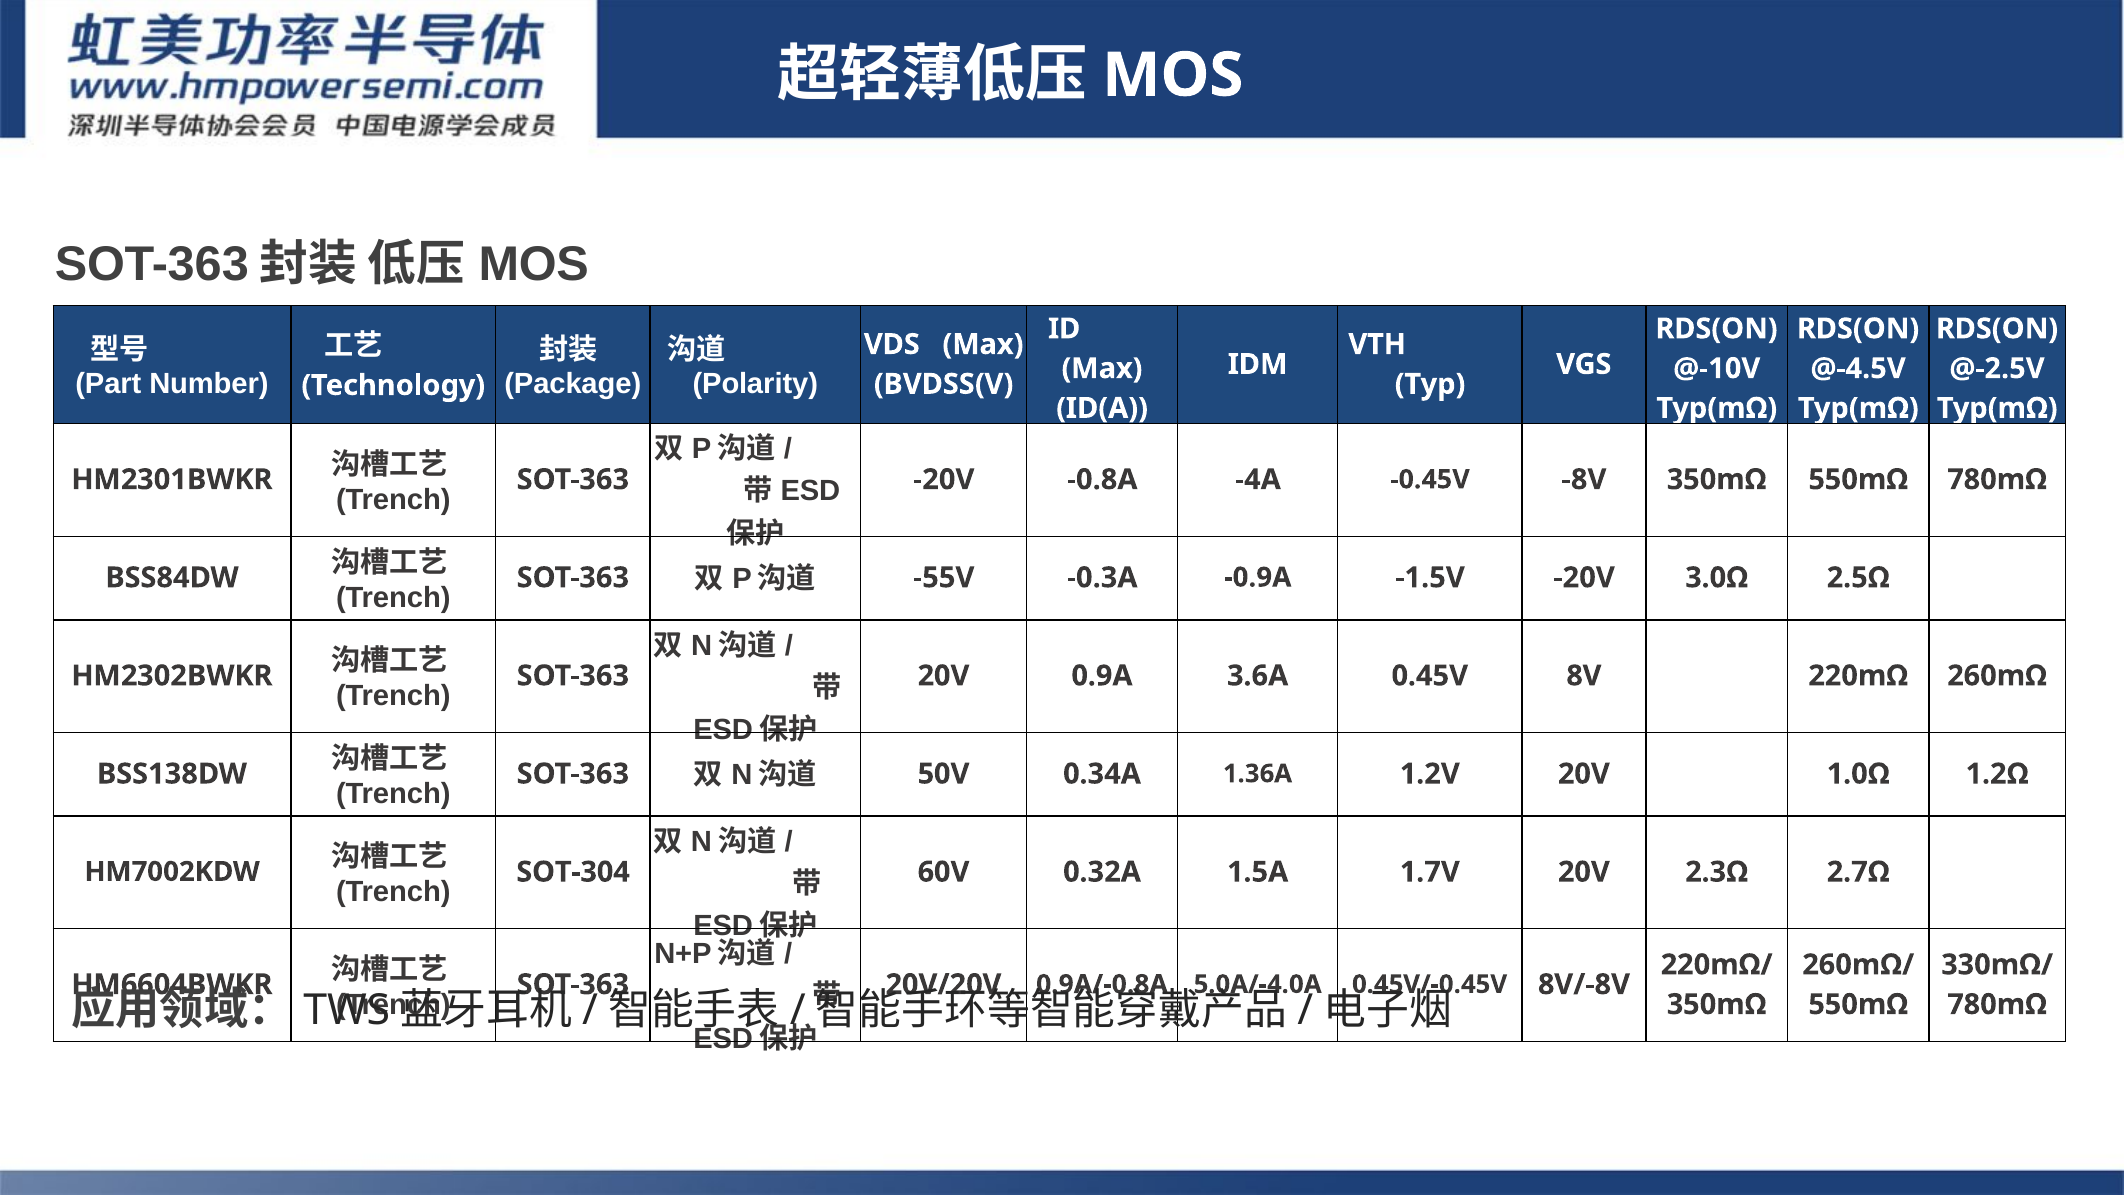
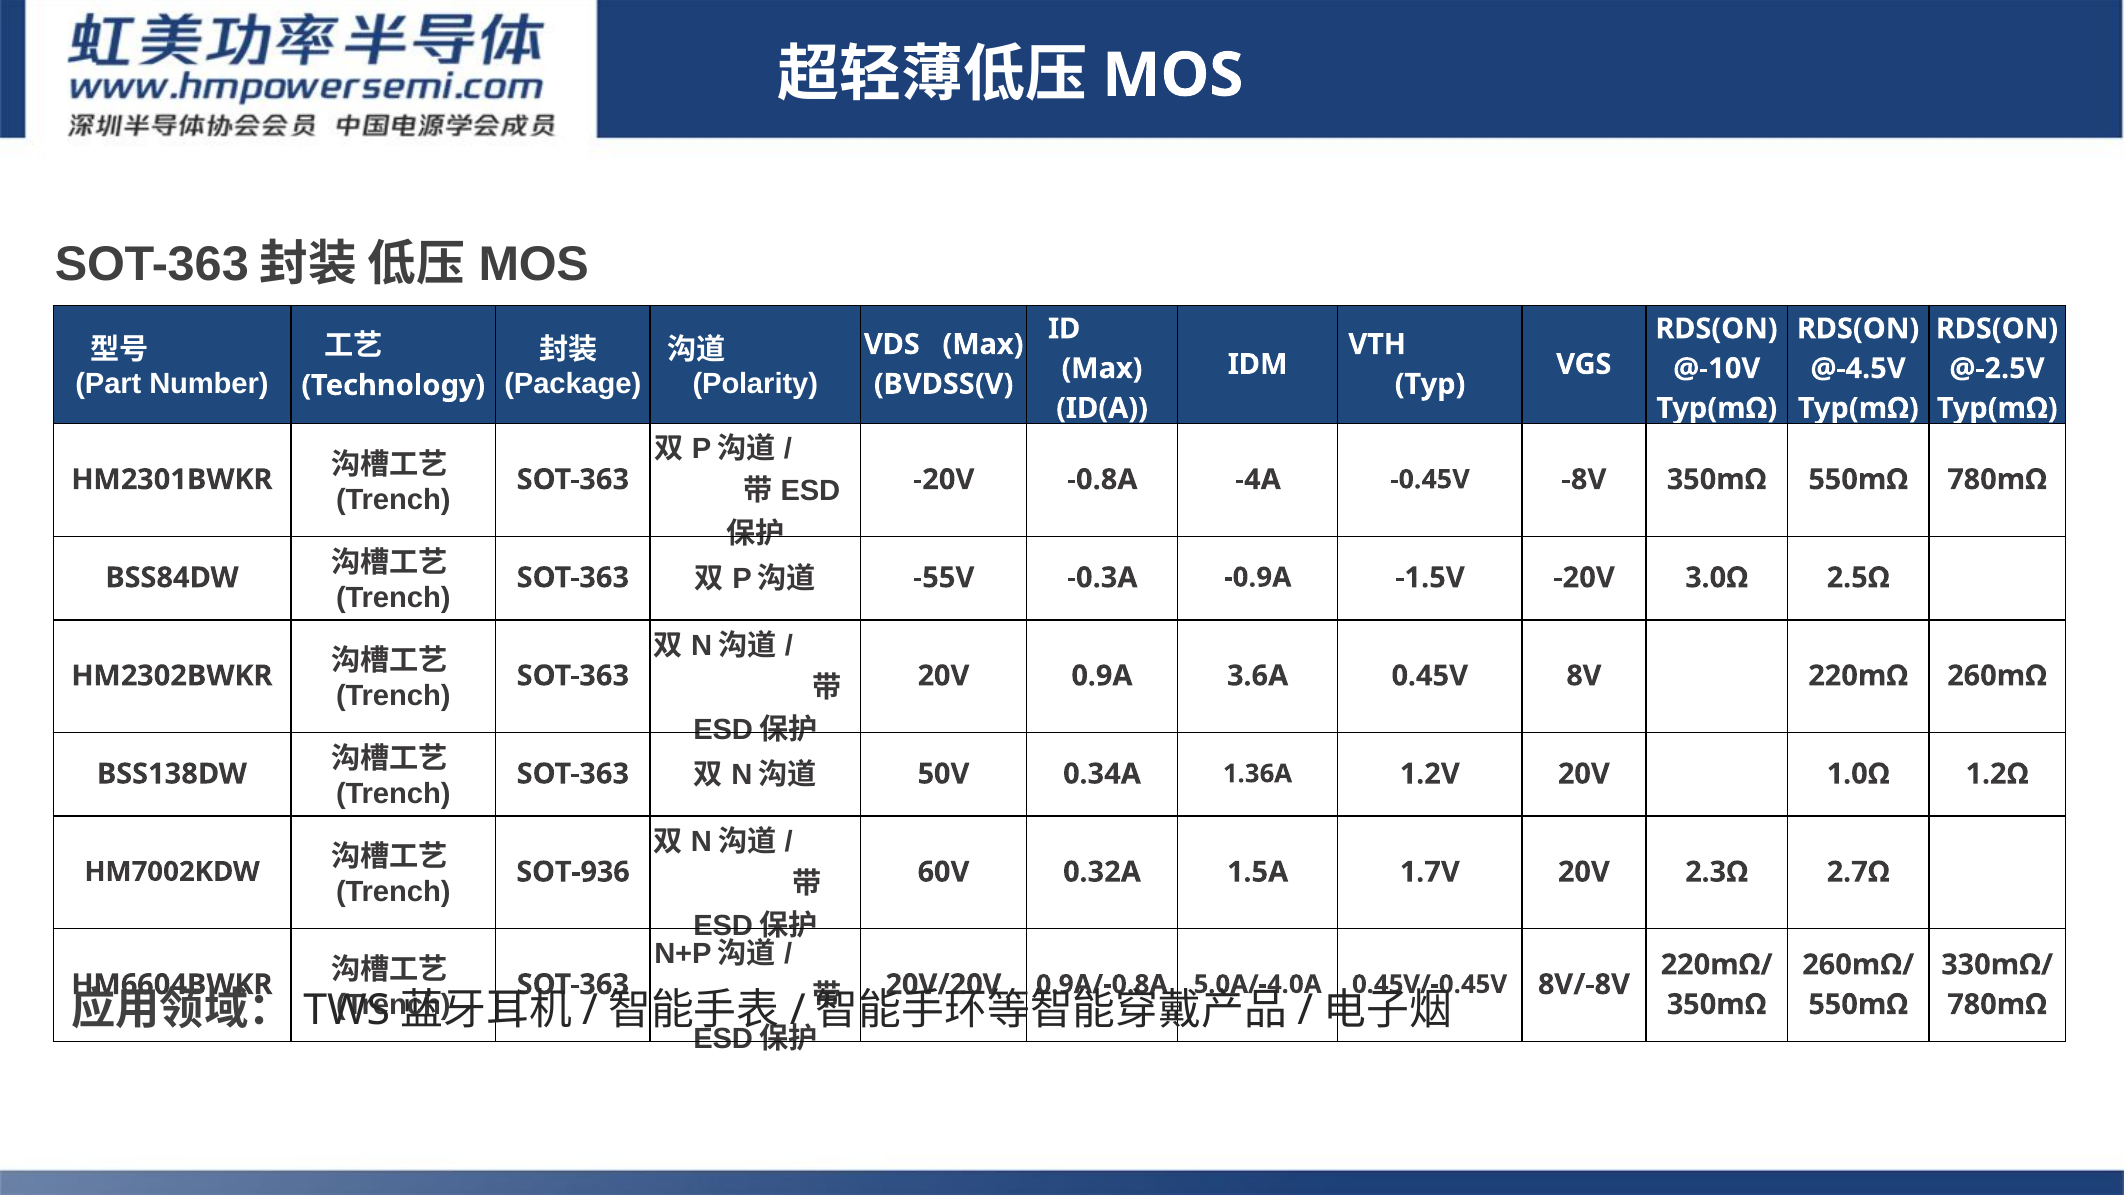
SOT-304: SOT-304 -> SOT-936 (573, 872)
